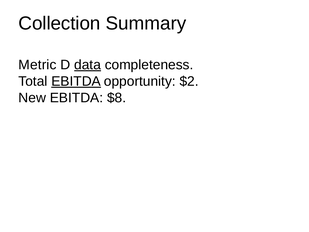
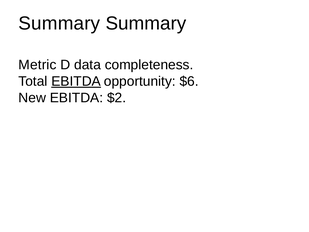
Collection: Collection -> Summary (59, 23)
data underline: present -> none (88, 65)
$2: $2 -> $6 (189, 81)
$8: $8 -> $2 (117, 98)
